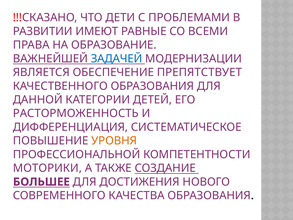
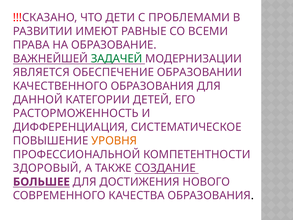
ЗАДАЧЕЙ colour: blue -> green (117, 59)
ПРЕПЯТСТВУЕТ: ПРЕПЯТСТВУЕТ -> ОБРАЗОВАНИИ (200, 72)
МОТОРИКИ: МОТОРИКИ -> ЗДОРОВЫЙ (47, 168)
